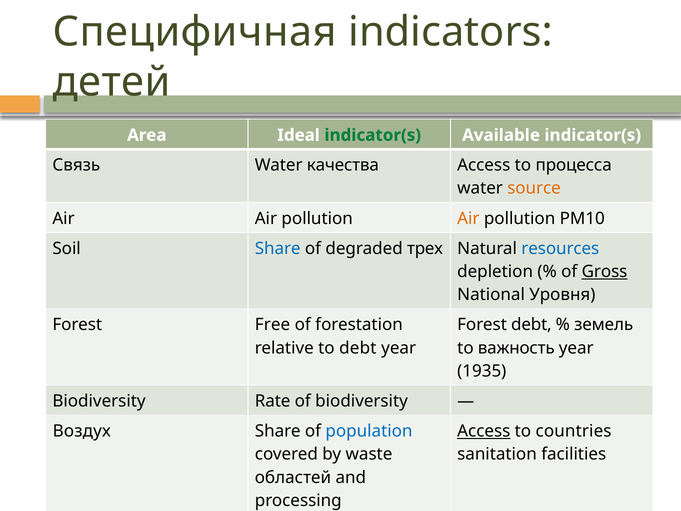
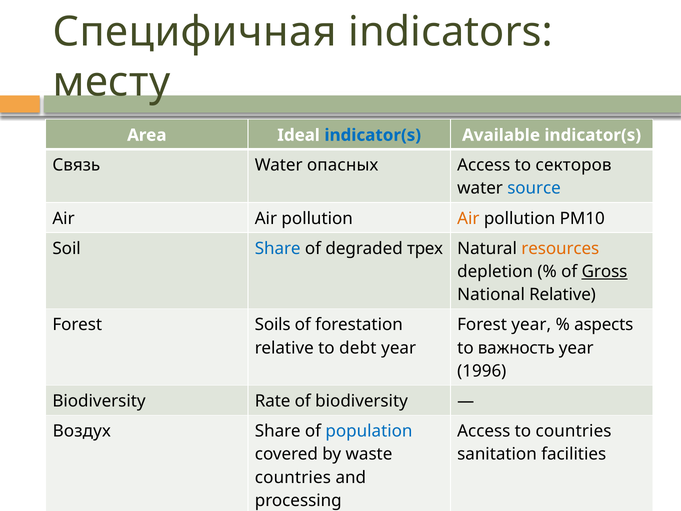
детей: детей -> месту (112, 82)
indicator(s colour: green -> blue (373, 135)
качества: качества -> опасных (343, 165)
процесса: процесса -> секторов (574, 165)
source colour: orange -> blue (534, 188)
resources colour: blue -> orange (560, 248)
National Уровня: Уровня -> Relative (563, 295)
Free: Free -> Soils (273, 325)
Forest debt: debt -> year (531, 325)
земель: земель -> aspects (604, 325)
1935: 1935 -> 1996 (482, 371)
Access underline: present -> none (484, 431)
областей: областей -> countries (293, 477)
